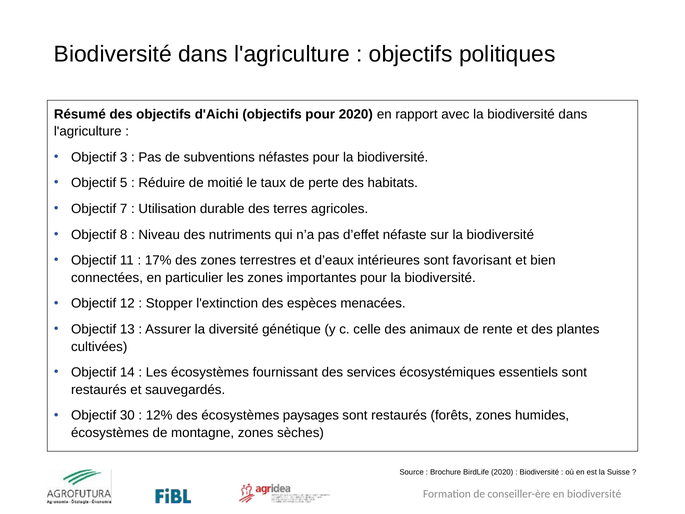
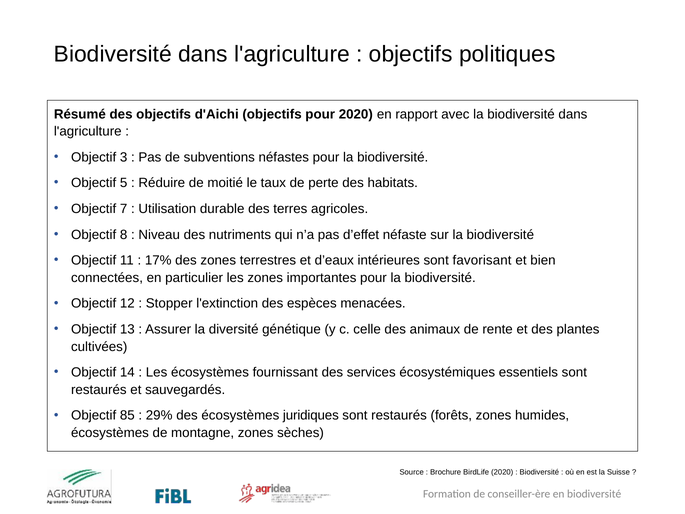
30: 30 -> 85 (127, 415)
12%: 12% -> 29% (159, 415)
paysages: paysages -> juridiques (311, 415)
